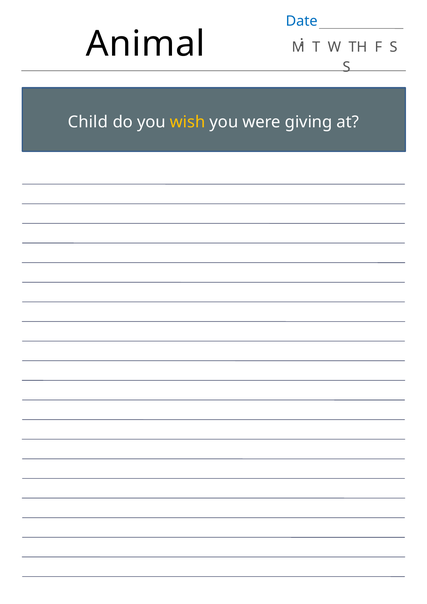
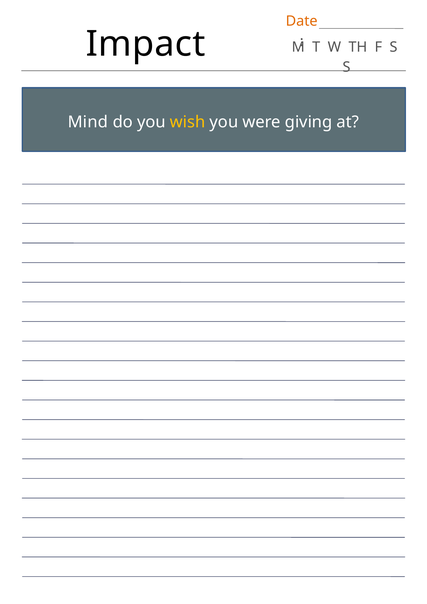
Date colour: blue -> orange (302, 21)
Animal: Animal -> Impact (146, 44)
Child: Child -> Mind (88, 122)
